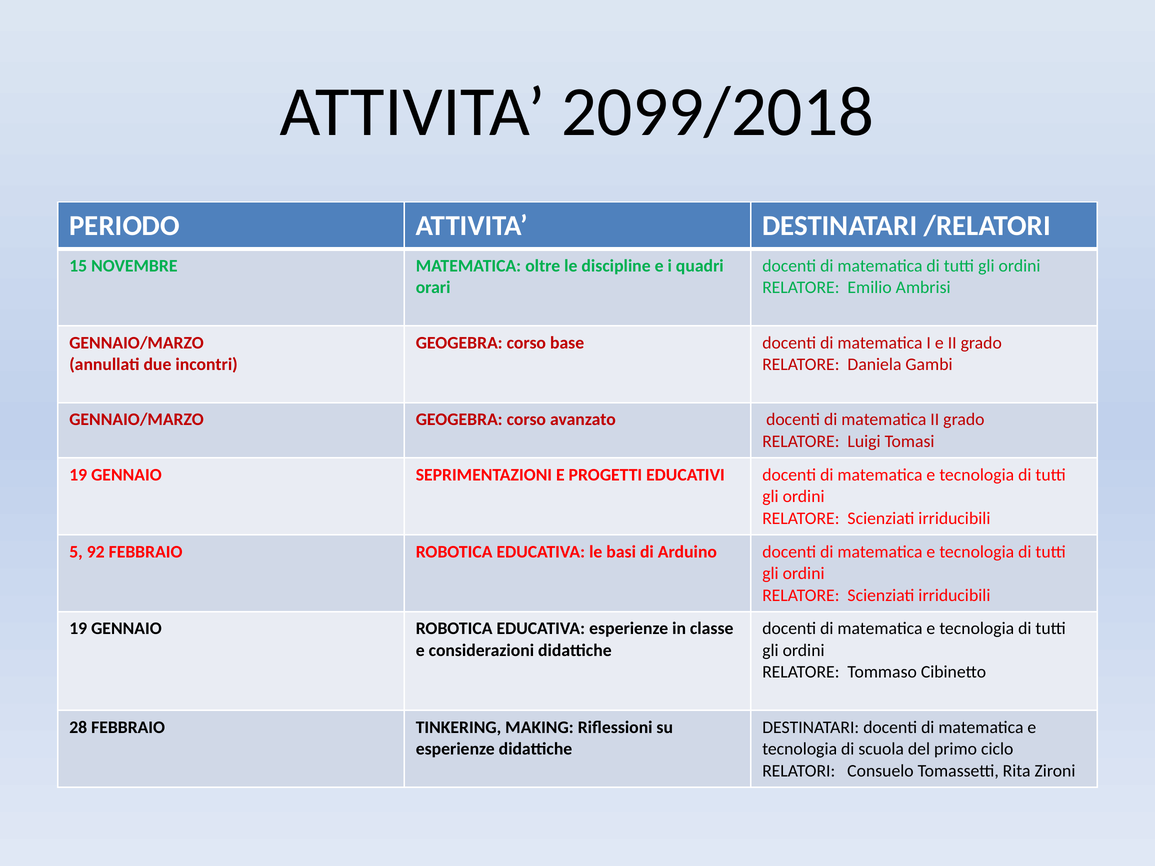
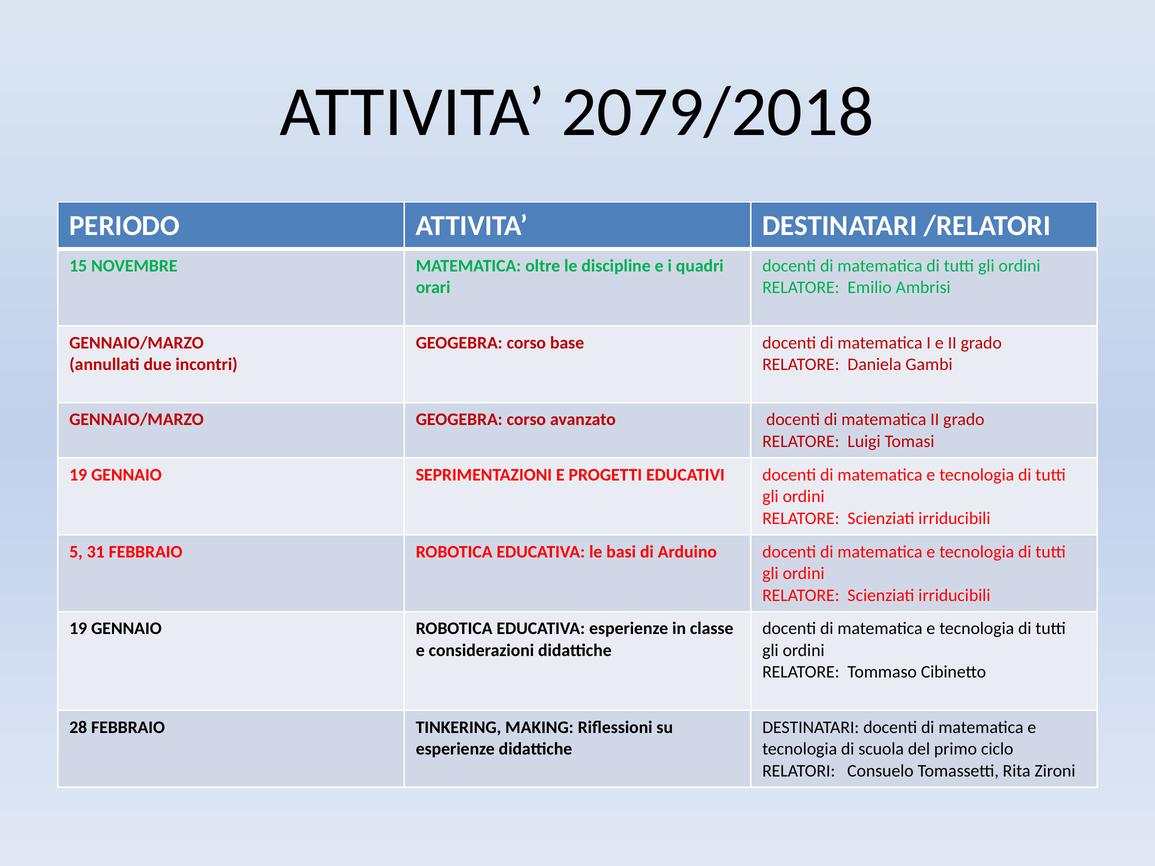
2099/2018: 2099/2018 -> 2079/2018 (718, 112)
92: 92 -> 31 (96, 552)
